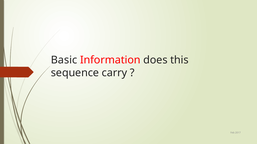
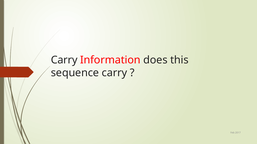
Basic: Basic -> Carry (64, 60)
